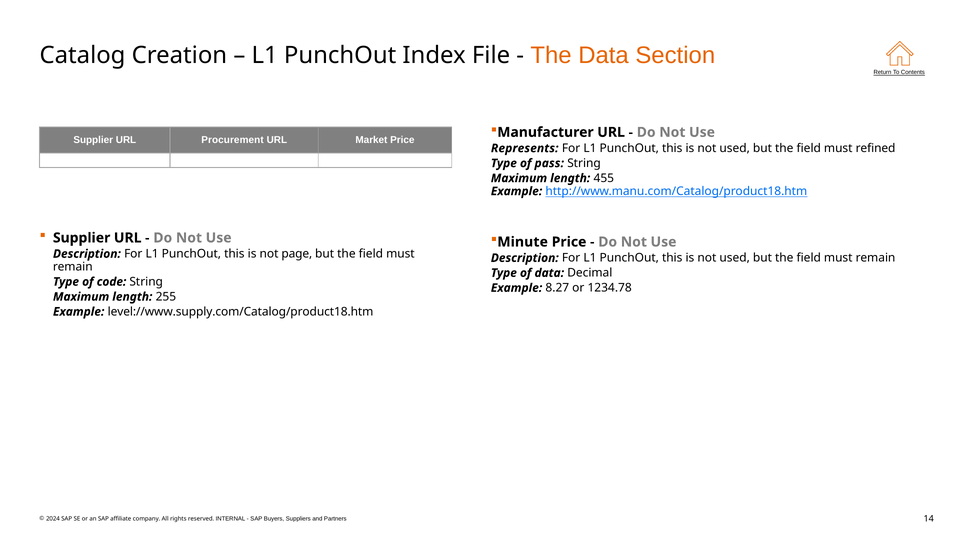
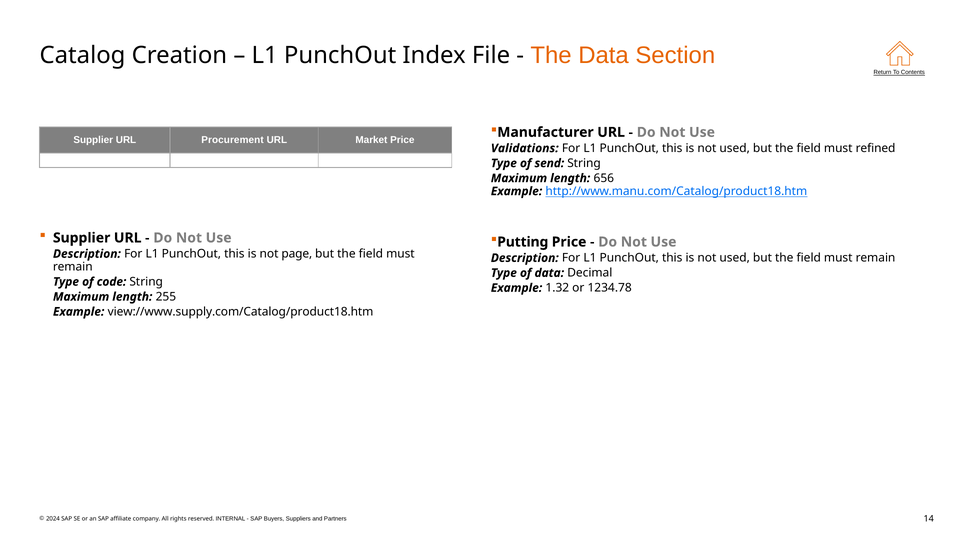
Represents: Represents -> Validations (525, 148)
pass: pass -> send (549, 163)
455: 455 -> 656 (604, 178)
Minute: Minute -> Putting (523, 242)
8.27: 8.27 -> 1.32 (557, 288)
level://www.supply.com/Catalog/product18.htm: level://www.supply.com/Catalog/product18.htm -> view://www.supply.com/Catalog/product18.htm (241, 312)
